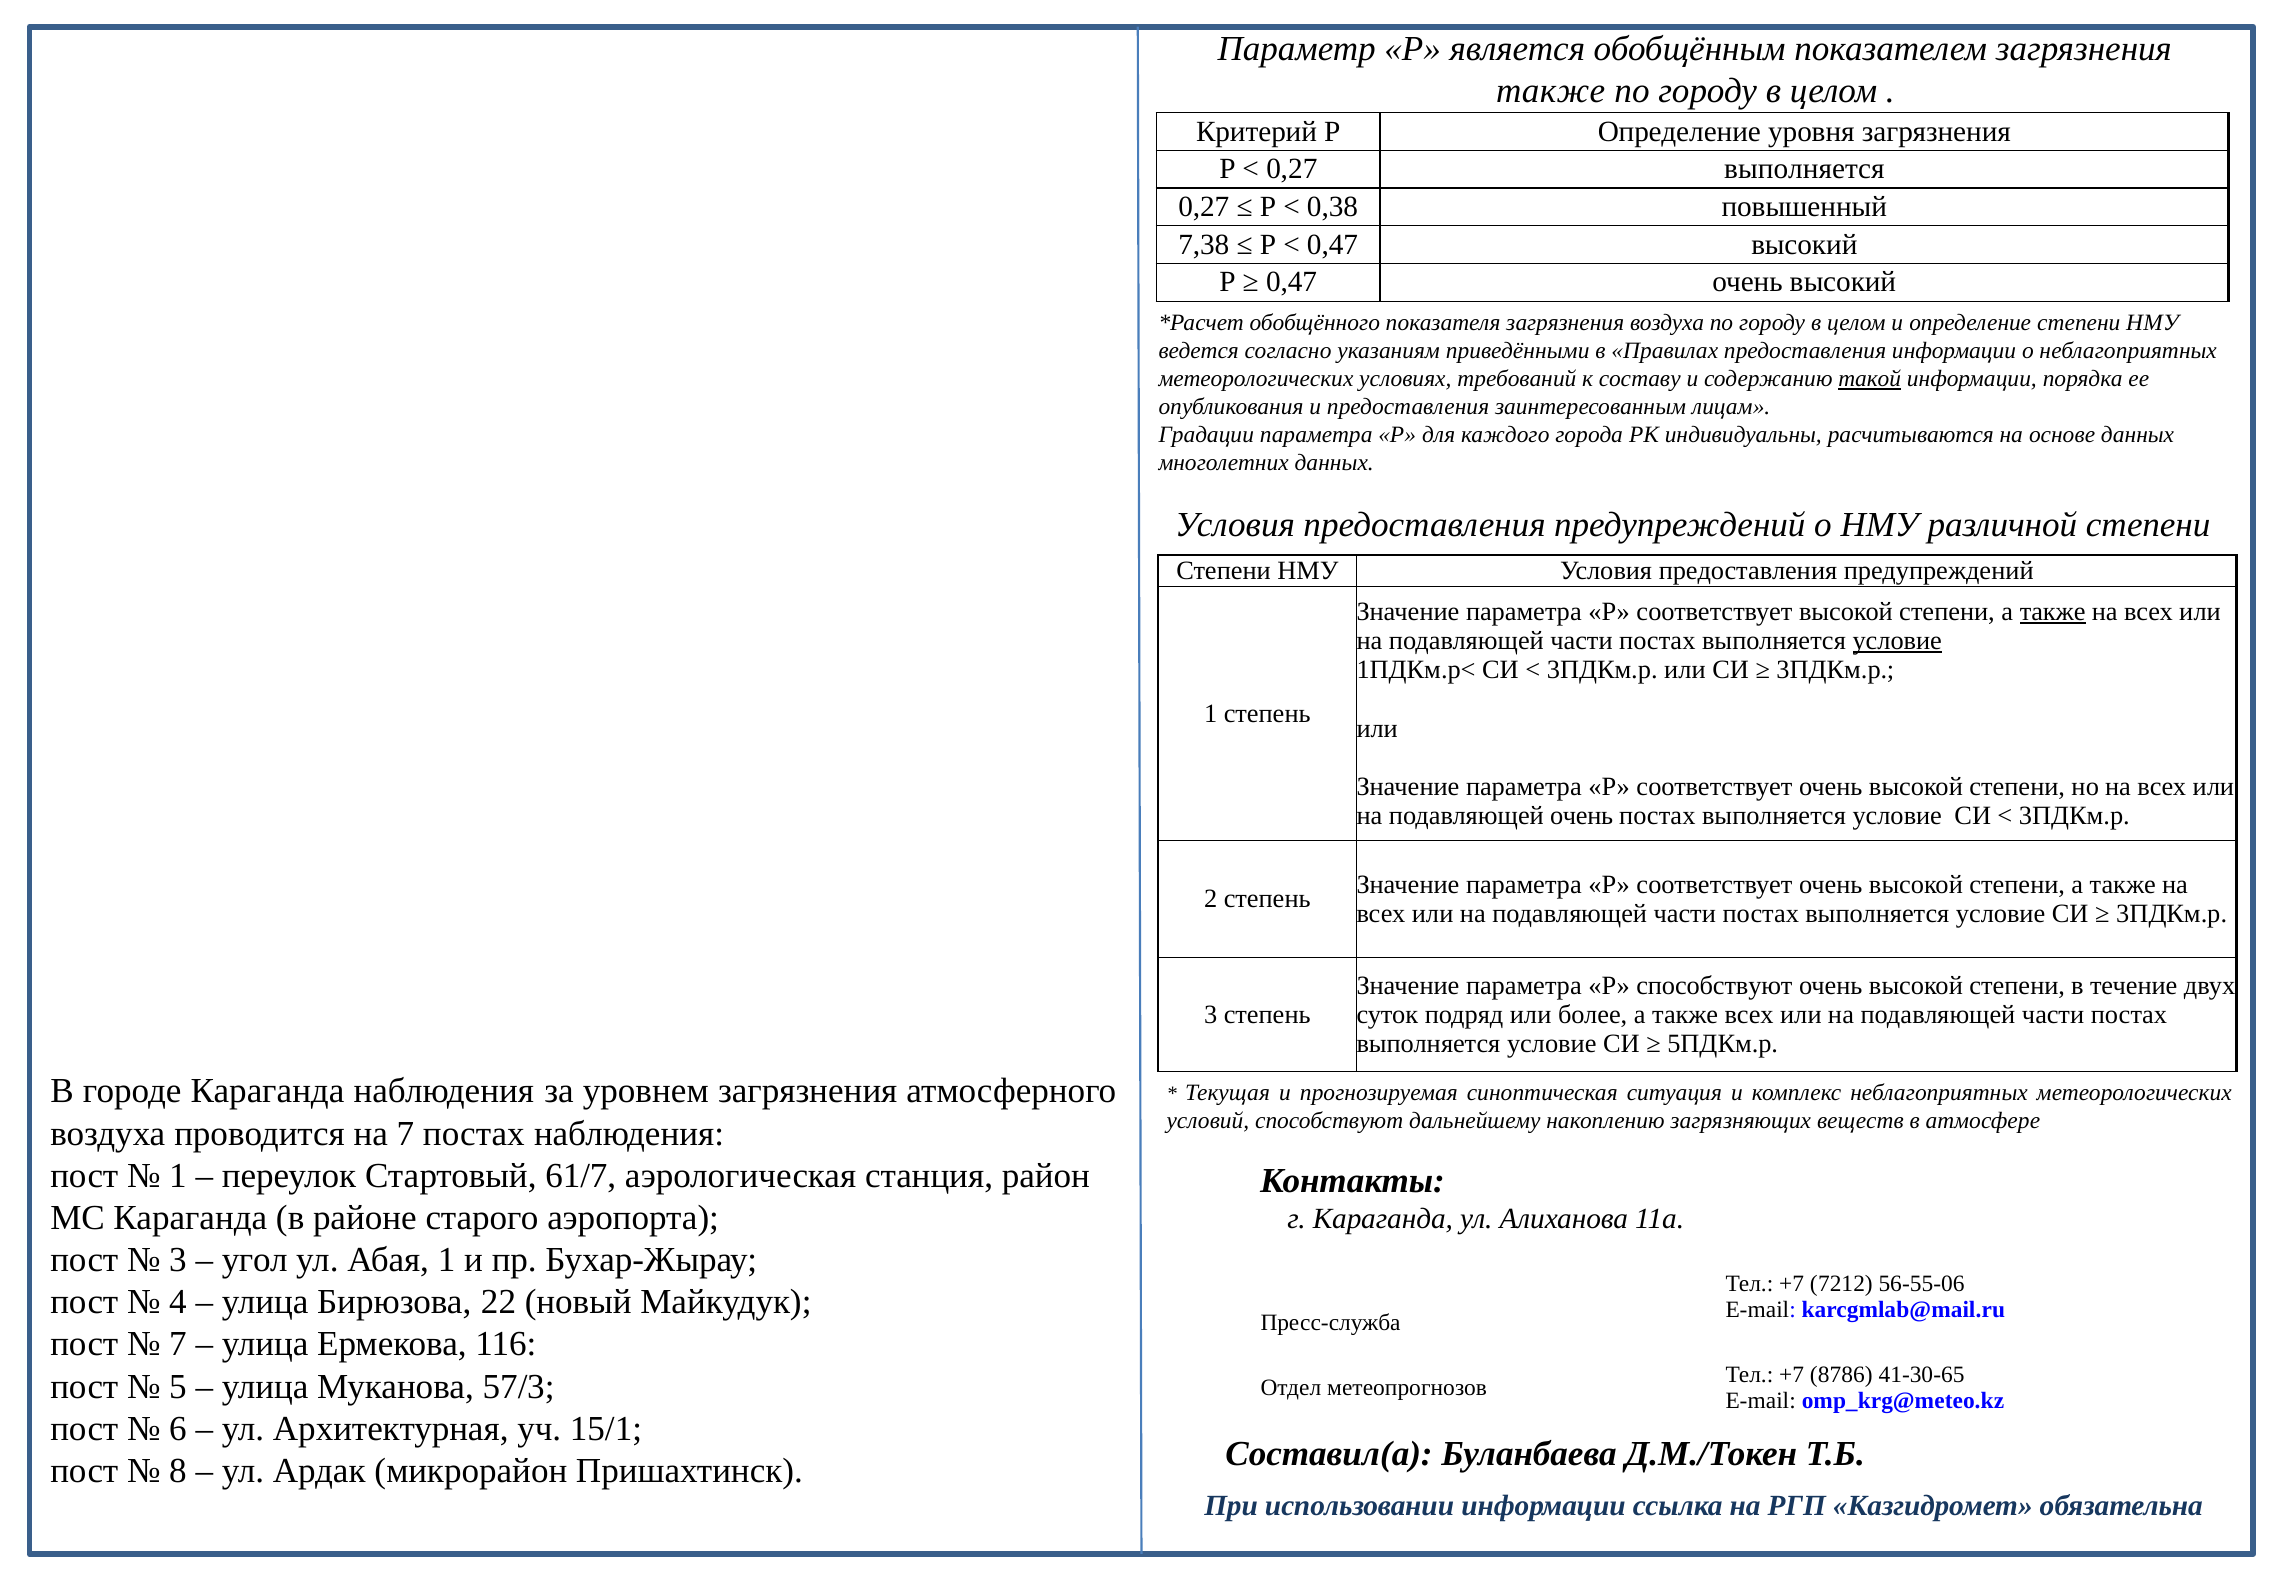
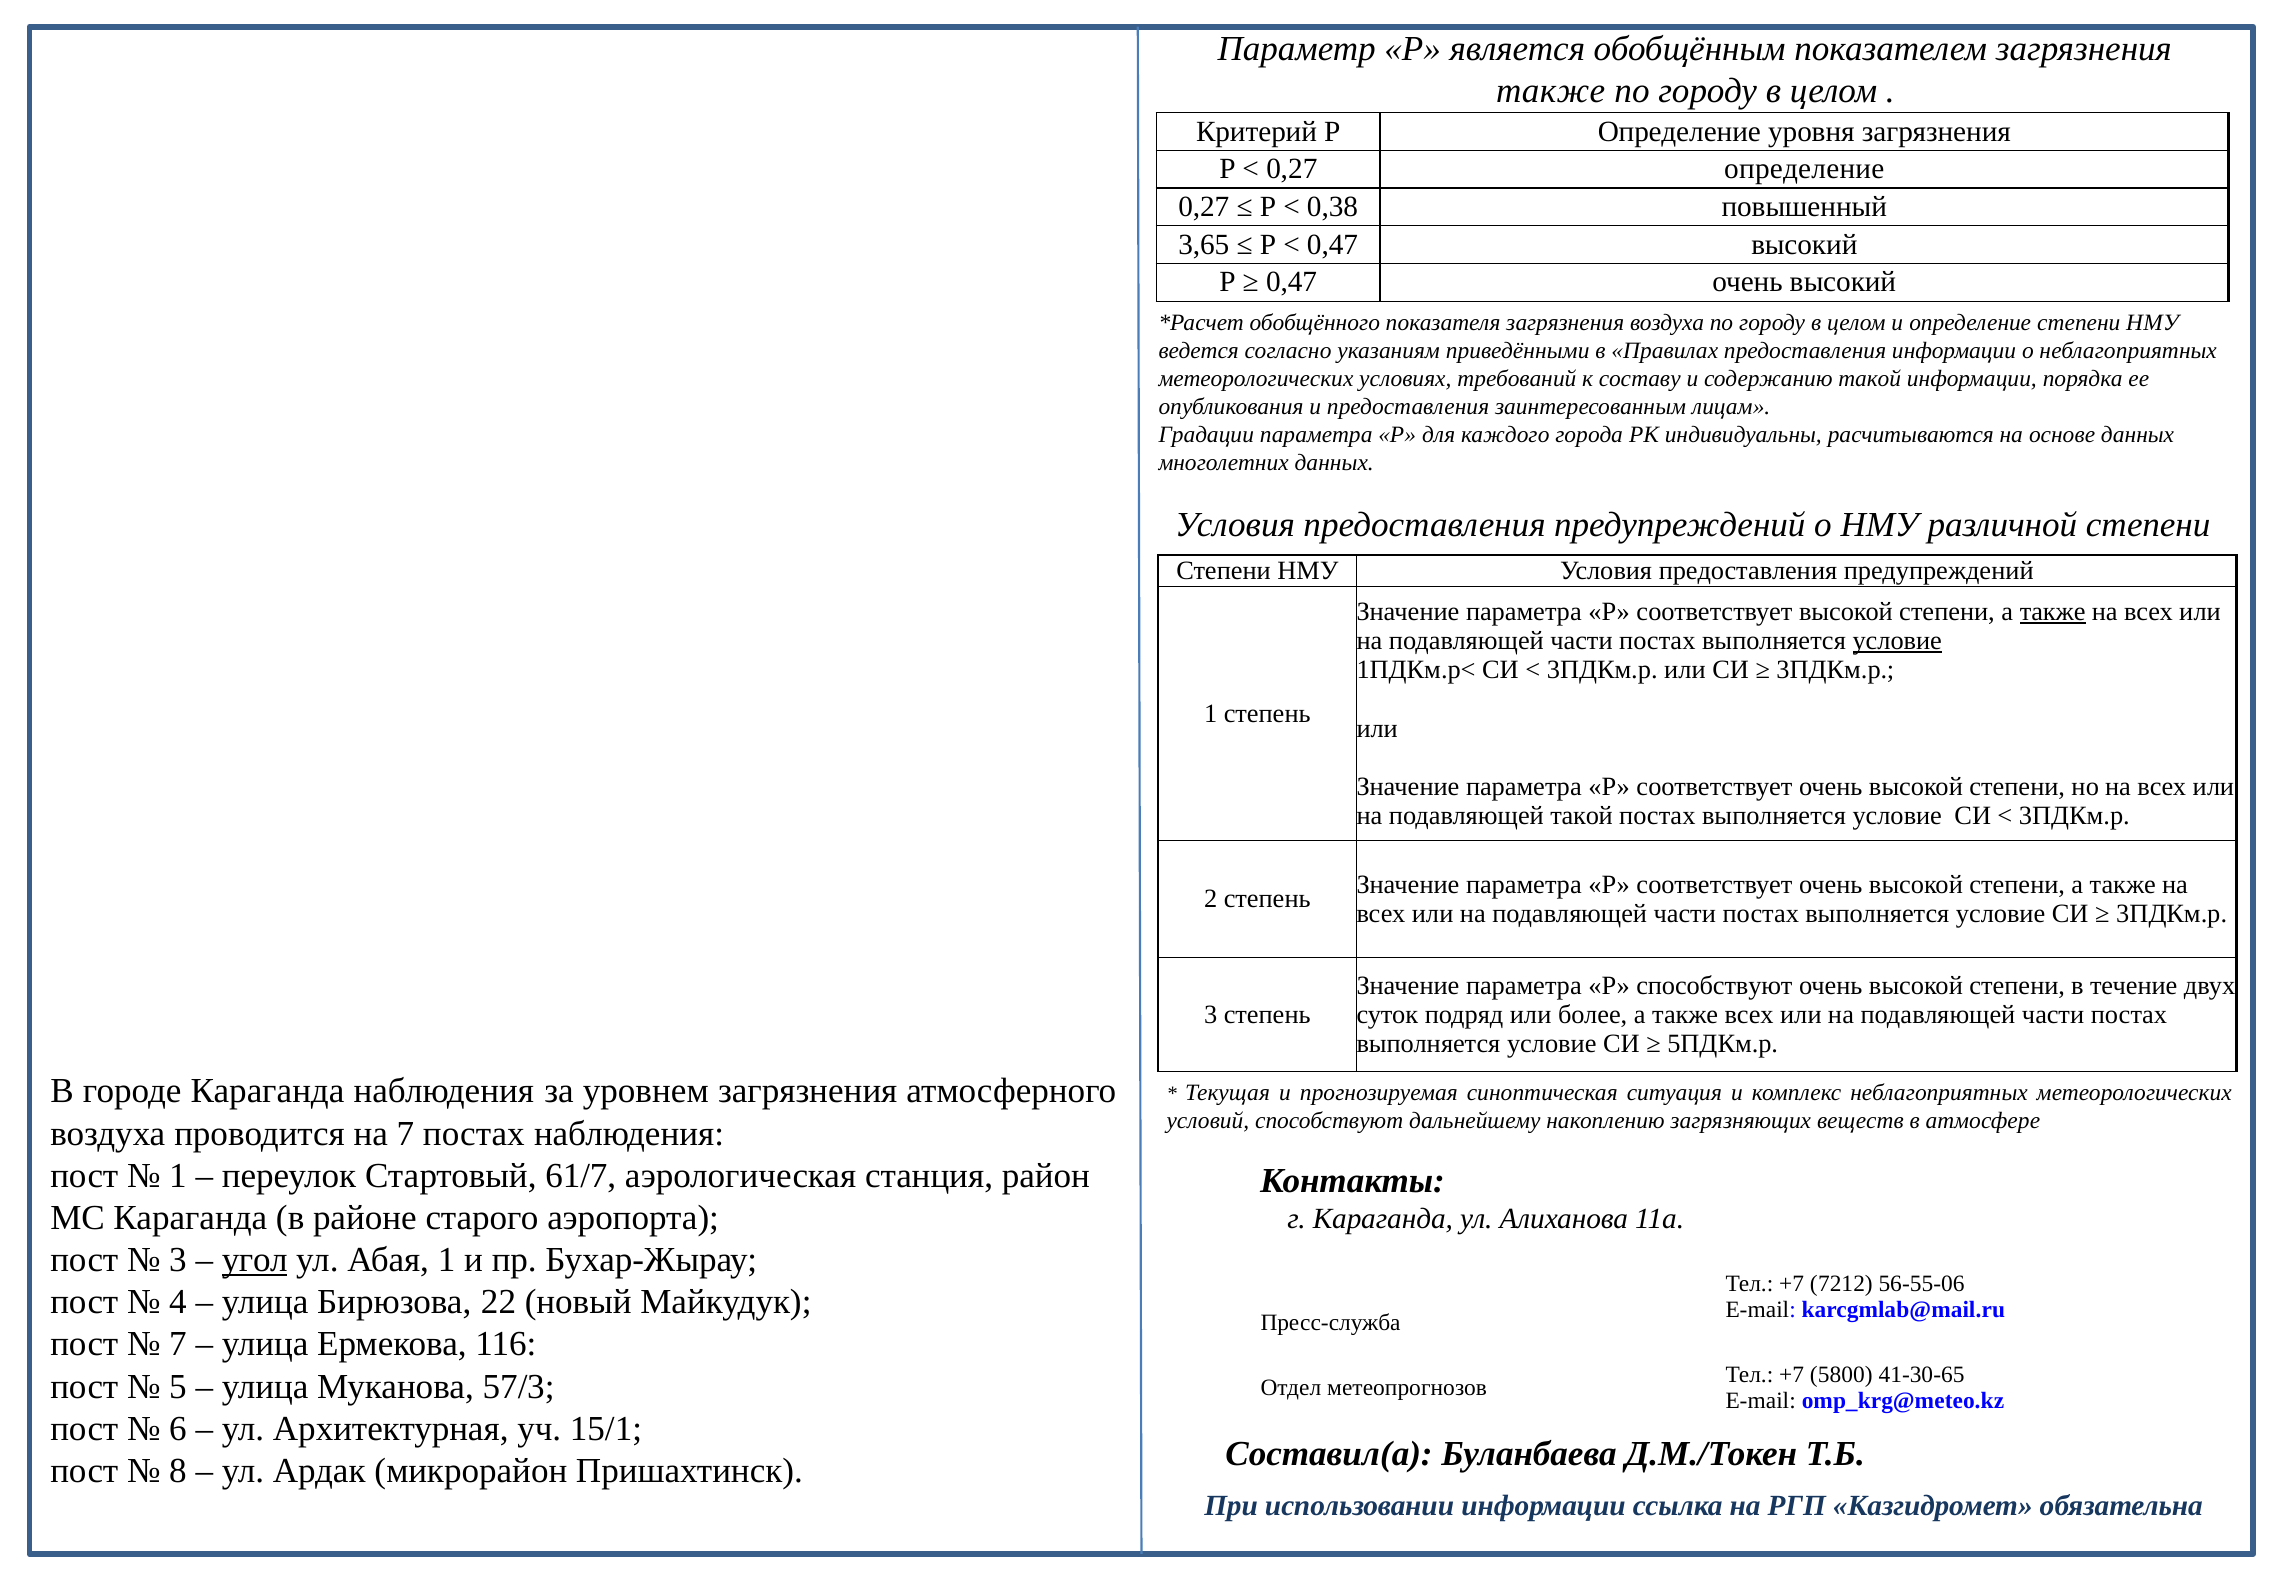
0,27 выполняется: выполняется -> определение (1804, 169)
7,38: 7,38 -> 3,65 (1204, 244)
такой underline: present -> none (1870, 379)
подавляющей очень: очень -> такой (1582, 816)
угол underline: none -> present (255, 1260)
8786: 8786 -> 5800 (1841, 1375)
